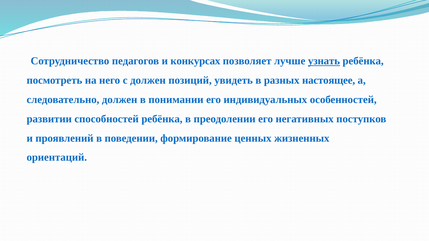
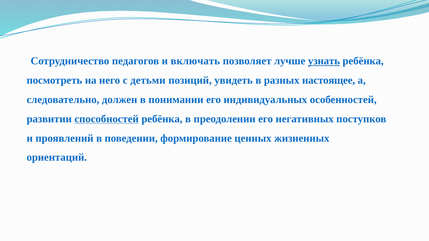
конкурсах: конкурсах -> включать (195, 61)
с должен: должен -> детьми (148, 80)
способностей underline: none -> present (107, 119)
